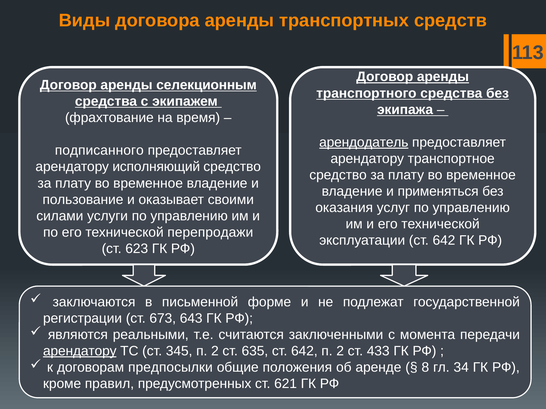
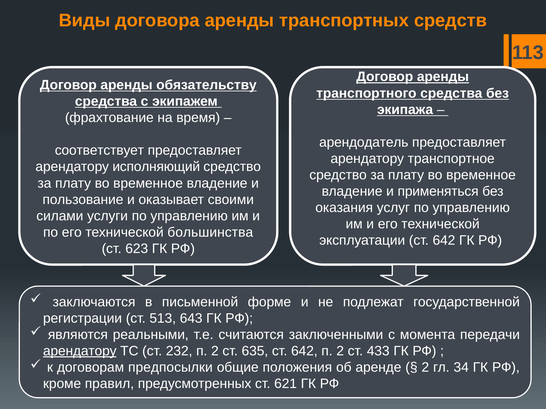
селекционным: селекционным -> обязательству (206, 85)
арендодатель underline: present -> none (364, 142)
подписанного: подписанного -> соответствует (99, 151)
перепродажи: перепродажи -> большинства (210, 233)
673: 673 -> 513 (163, 319)
345: 345 -> 232 (179, 351)
8: 8 -> 2 (425, 368)
